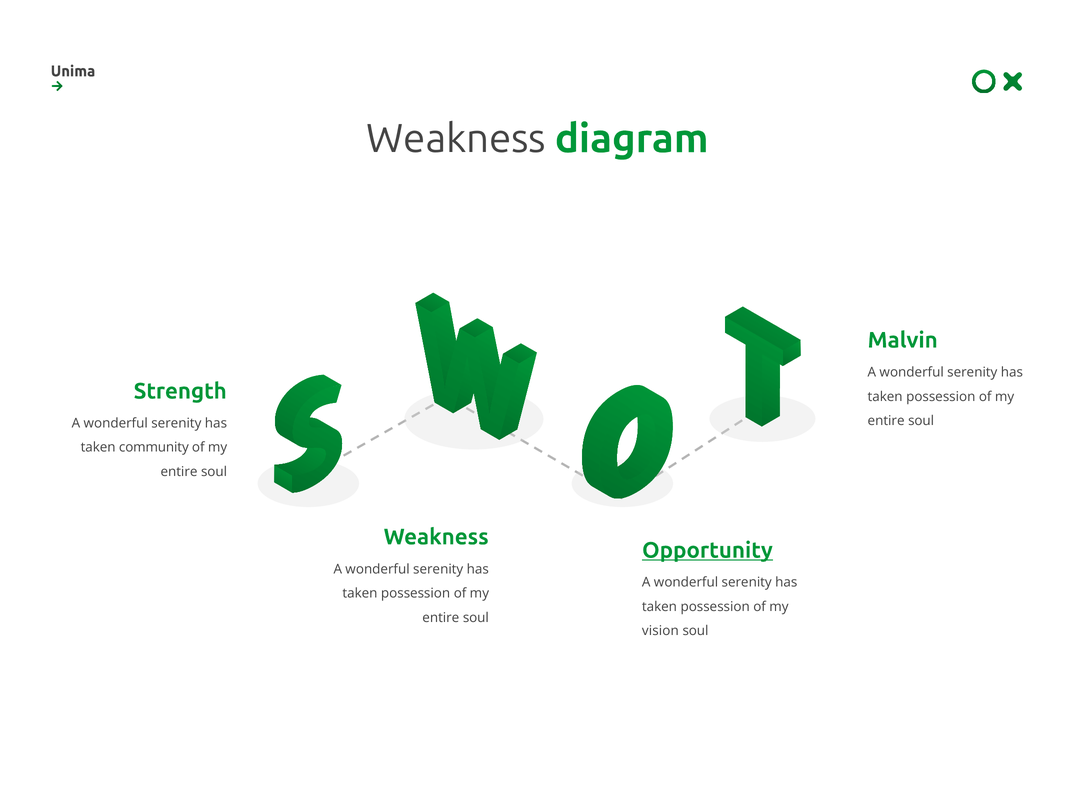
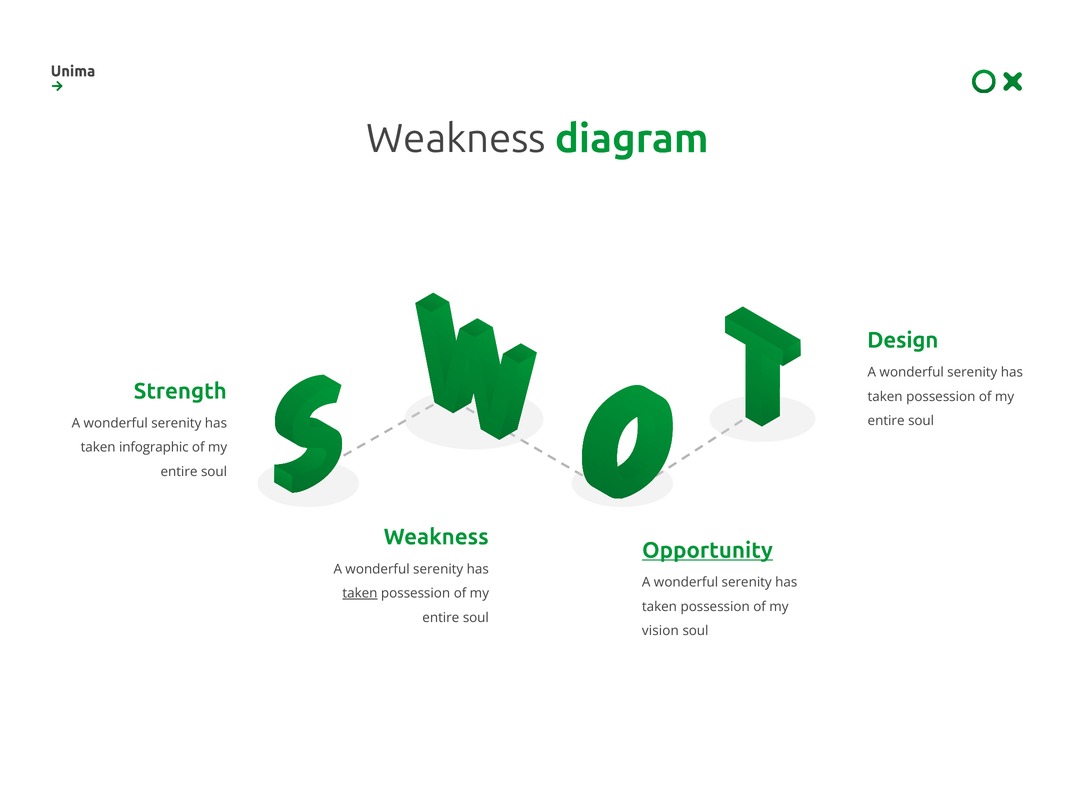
Malvin: Malvin -> Design (903, 340)
community: community -> infographic (154, 448)
taken underline: none -> present (360, 594)
